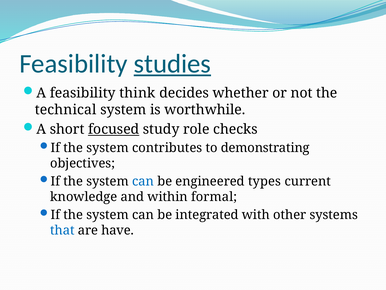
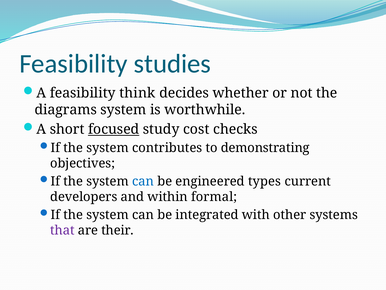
studies underline: present -> none (172, 64)
technical: technical -> diagrams (66, 110)
role: role -> cost (196, 129)
knowledge: knowledge -> developers (84, 197)
that colour: blue -> purple (62, 230)
have: have -> their (118, 230)
